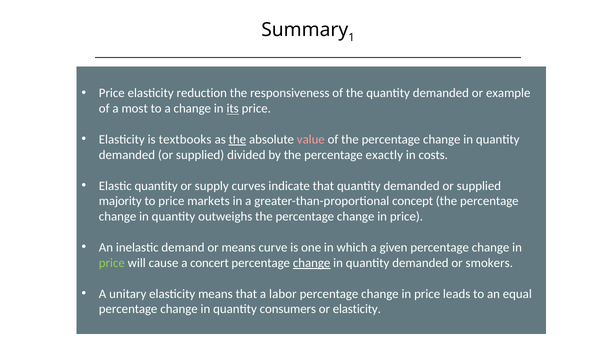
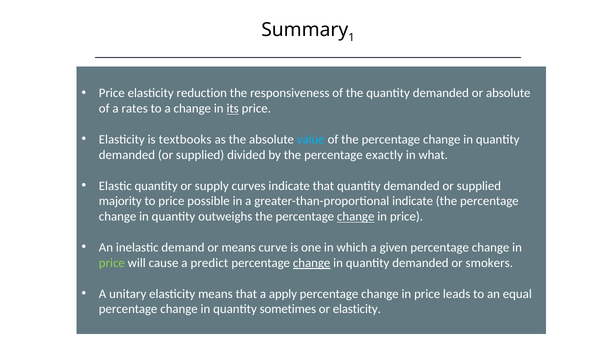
or example: example -> absolute (508, 93)
most: most -> rates (135, 108)
the underline: present -> none (237, 139)
value colour: pink -> light blue (311, 139)
costs: costs -> what (433, 155)
markets: markets -> possible (209, 201)
greater-than-proportional concept: concept -> indicate (413, 201)
change underline: none -> present (356, 216)
concert: concert -> predict (209, 263)
labor: labor -> apply (283, 293)
consumers: consumers -> sometimes (288, 309)
